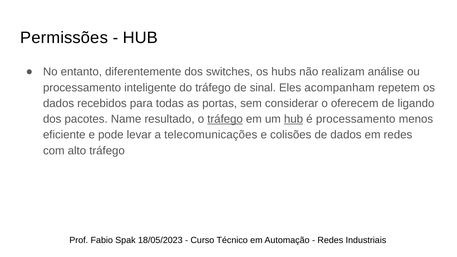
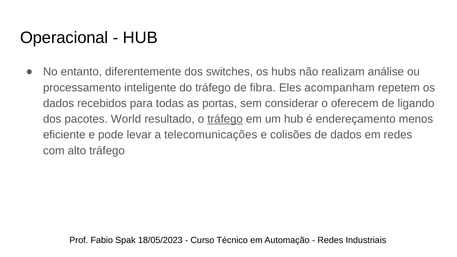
Permissões: Permissões -> Operacional (64, 38)
sinal: sinal -> fibra (263, 88)
Name: Name -> World (126, 119)
hub underline: present -> none (294, 119)
é processamento: processamento -> endereçamento (356, 119)
